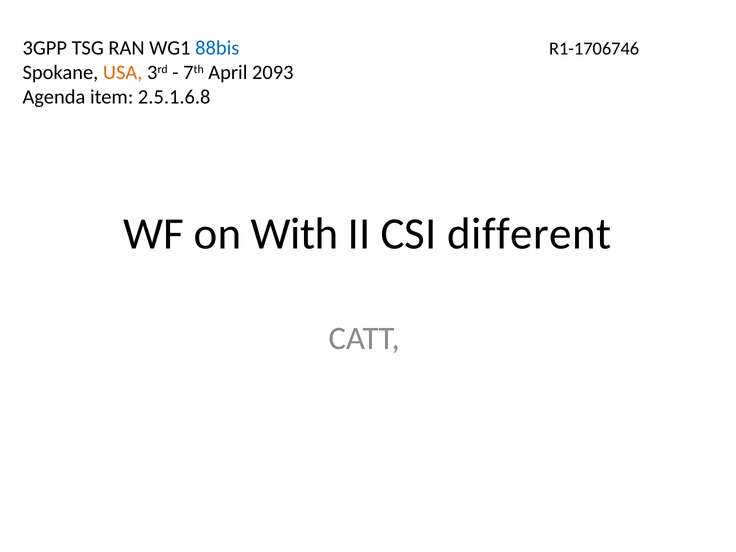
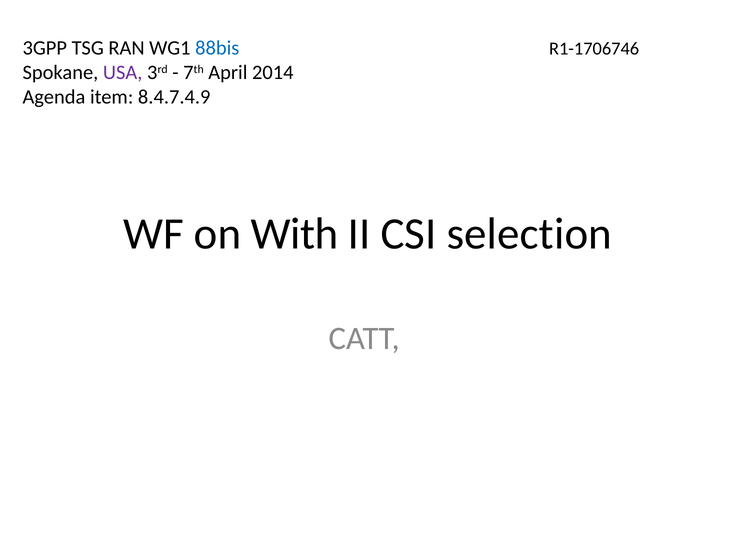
USA colour: orange -> purple (123, 73)
2093: 2093 -> 2014 (273, 73)
2.5.1.6.8: 2.5.1.6.8 -> 8.4.7.4.9 (174, 97)
different: different -> selection (529, 234)
